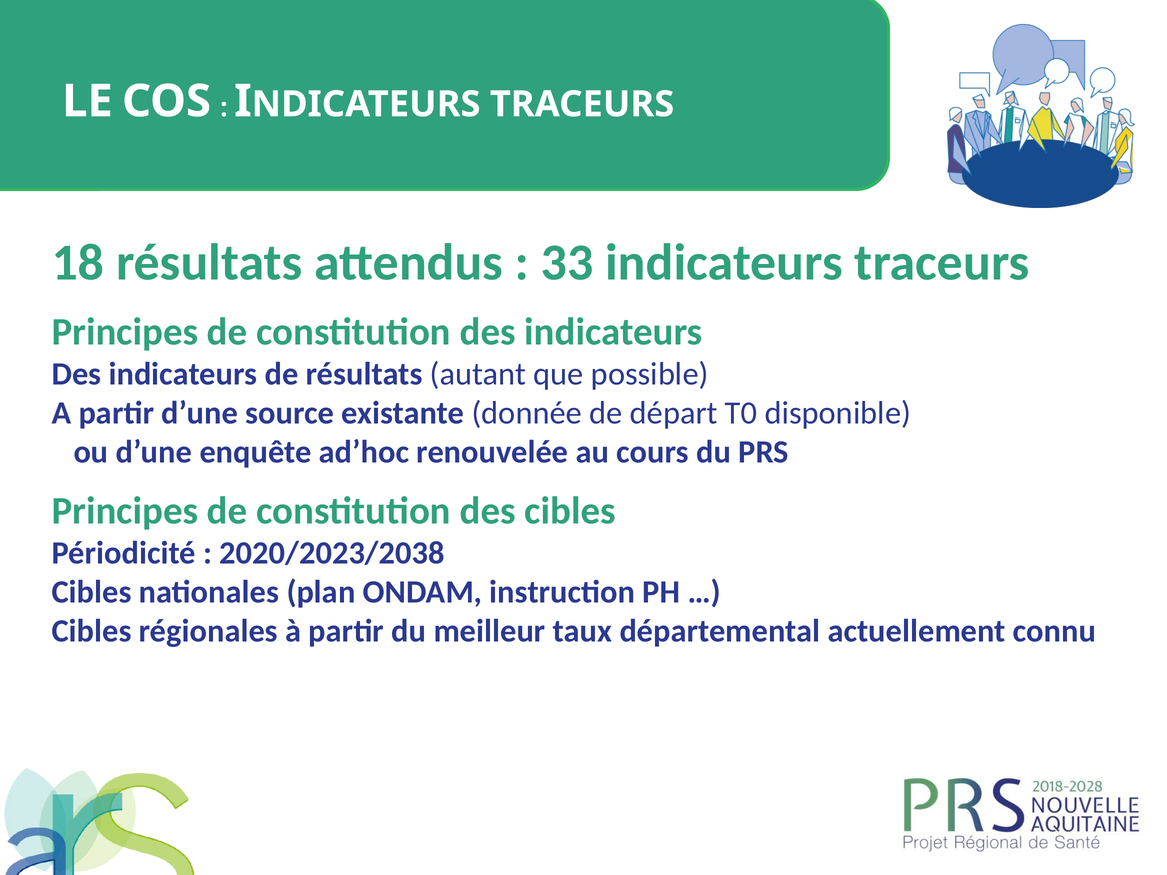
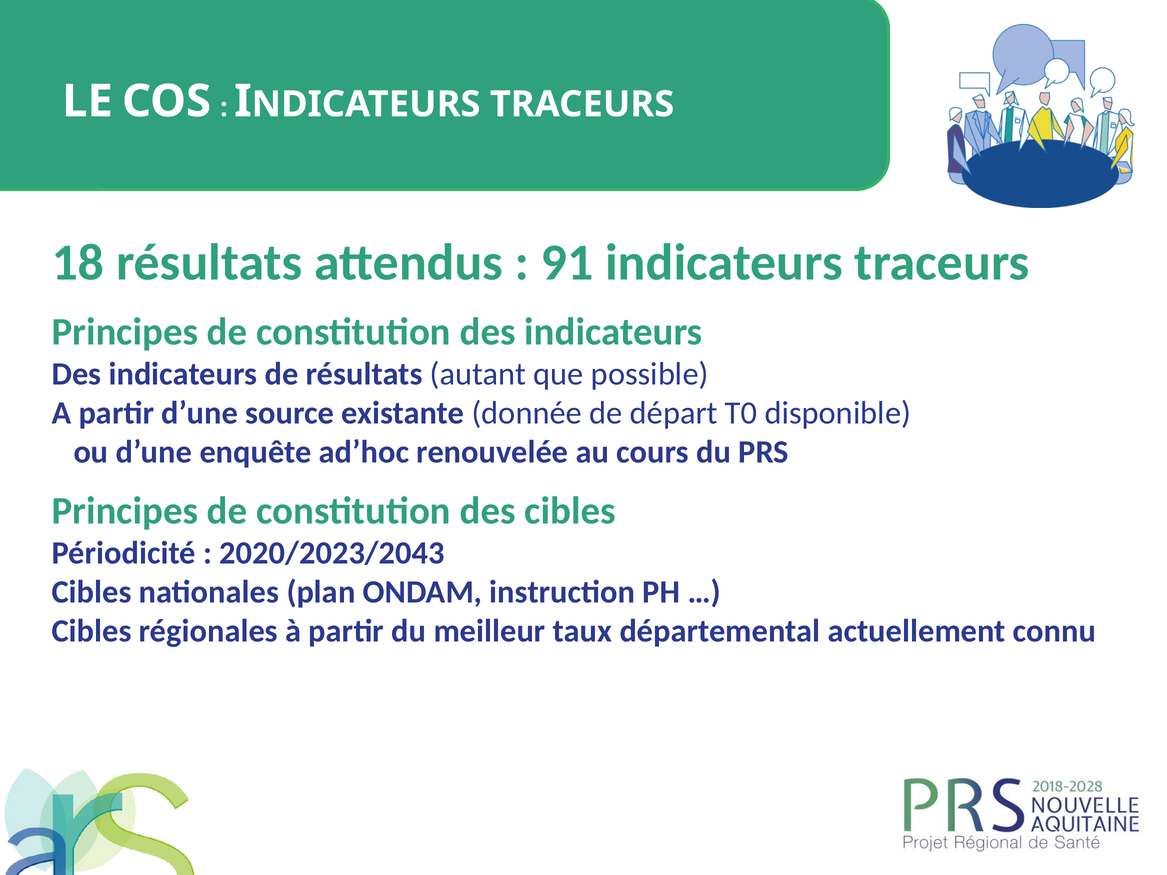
33: 33 -> 91 (567, 263)
2020/2023/2038: 2020/2023/2038 -> 2020/2023/2043 (332, 553)
